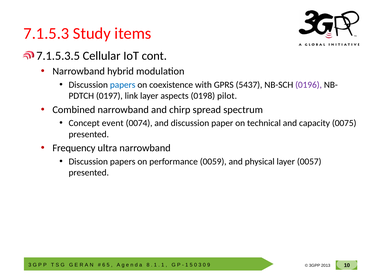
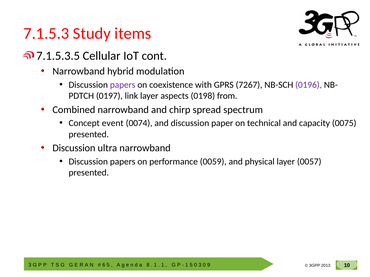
papers colour: blue -> purple (123, 85)
5437: 5437 -> 7267 (249, 85)
pilot: pilot -> from (227, 96)
Frequency: Frequency -> Discussion (74, 148)
